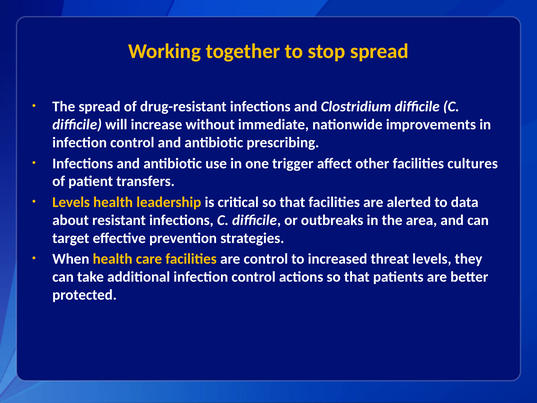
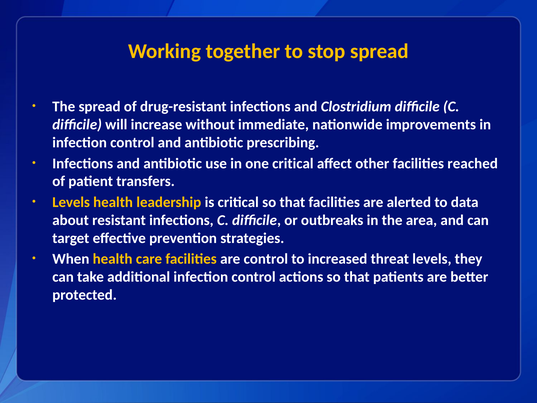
one trigger: trigger -> critical (293, 163)
cultures: cultures -> reached (473, 163)
